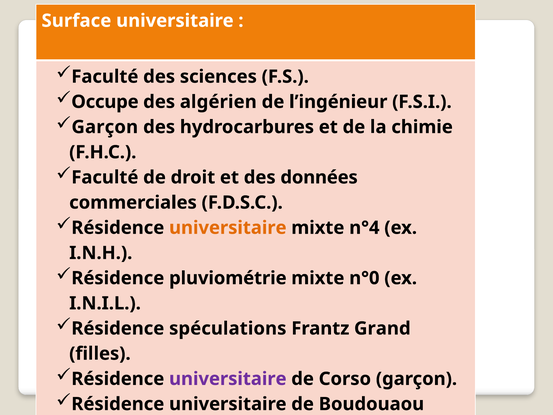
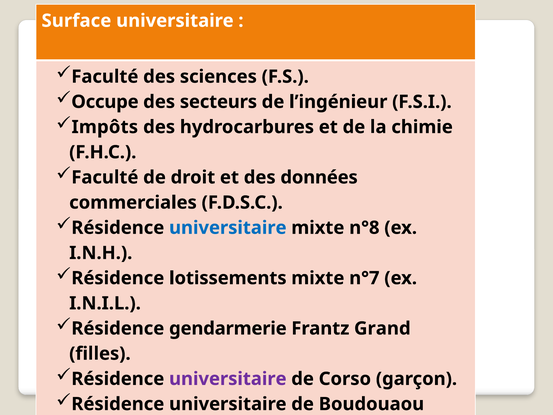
algérien: algérien -> secteurs (218, 102)
Garçon: Garçon -> Impôts (105, 127)
universitaire colour: orange -> blue (228, 228)
n°4: n°4 -> n°8 (364, 228)
pluviométrie: pluviométrie -> lotissements (228, 278)
n°0: n°0 -> n°7 (364, 278)
spéculations: spéculations -> gendarmerie (228, 328)
